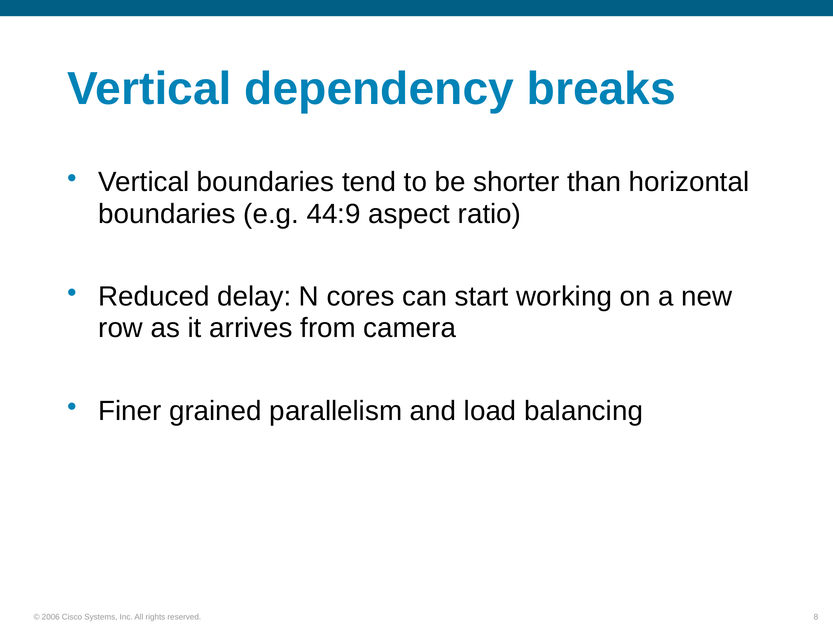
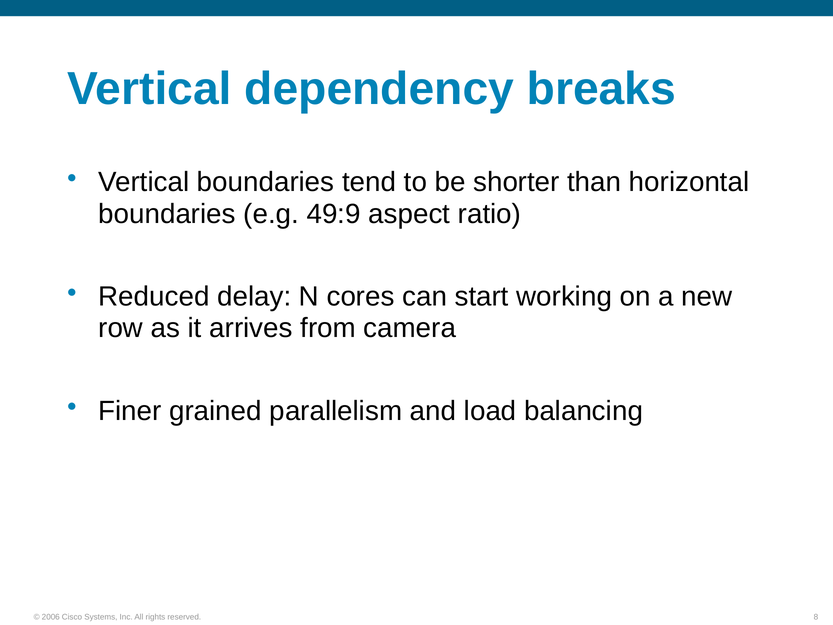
44:9: 44:9 -> 49:9 (334, 214)
